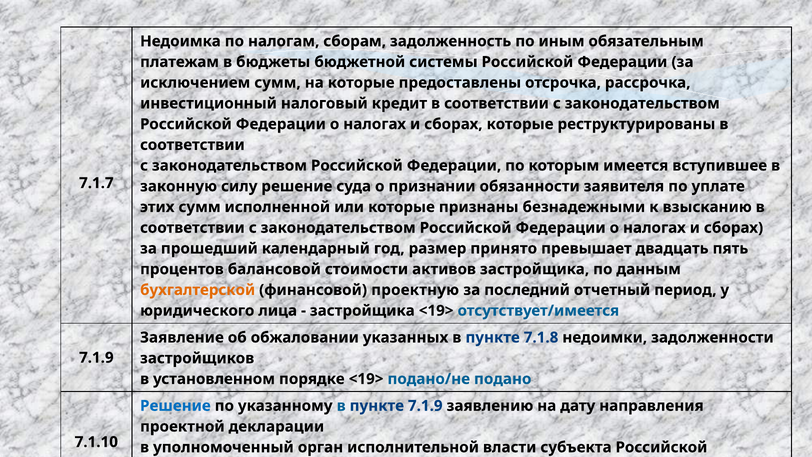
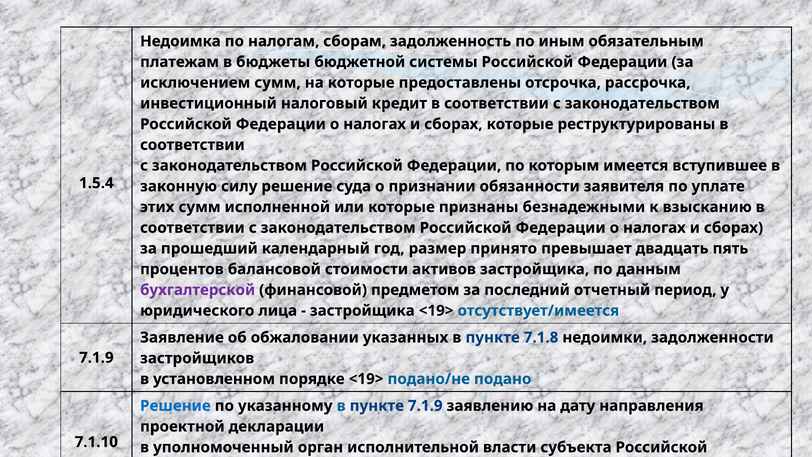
7.1.7: 7.1.7 -> 1.5.4 (96, 183)
бухгалтерской colour: orange -> purple (198, 290)
проектную: проектную -> предметом (415, 290)
